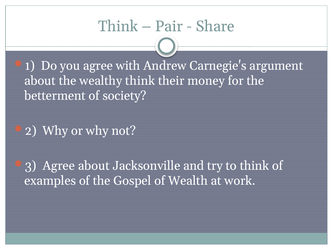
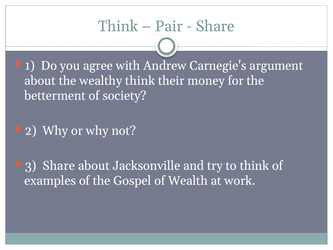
3 Agree: Agree -> Share (59, 166)
